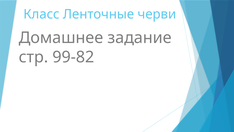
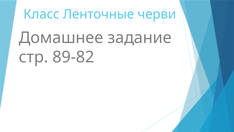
99-82: 99-82 -> 89-82 (73, 57)
